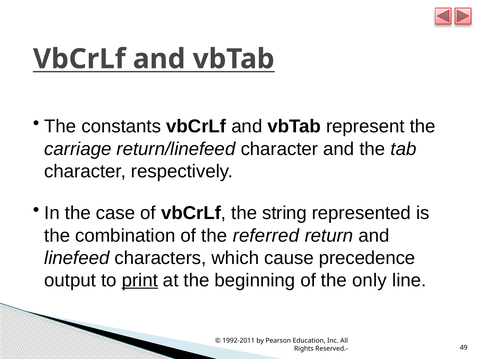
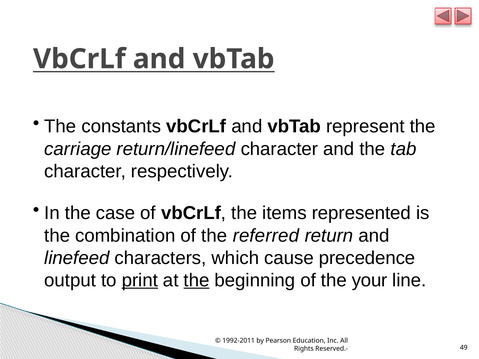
string: string -> items (284, 213)
the underline: none -> present (197, 280)
only: only -> your (370, 280)
